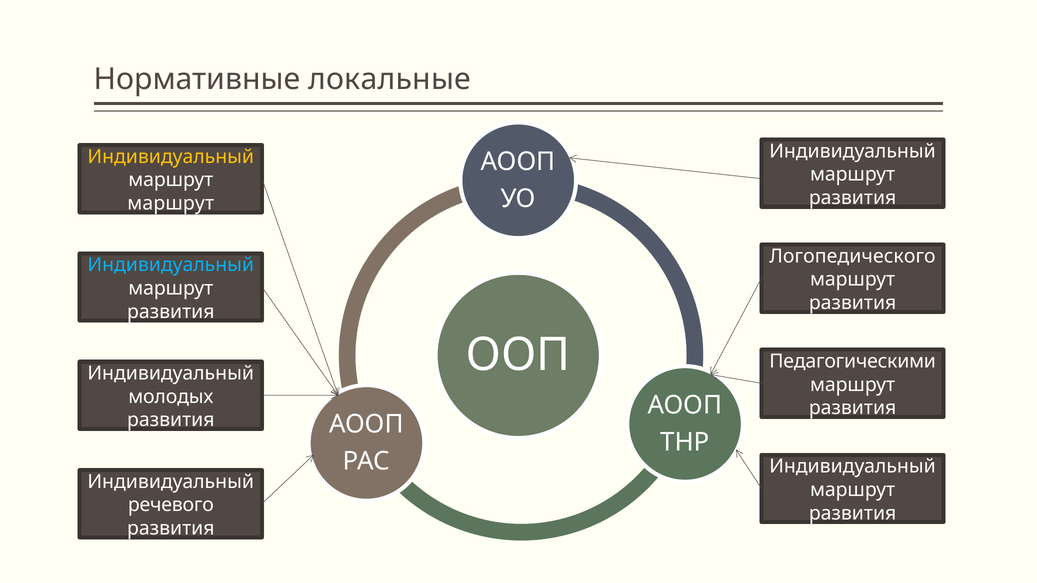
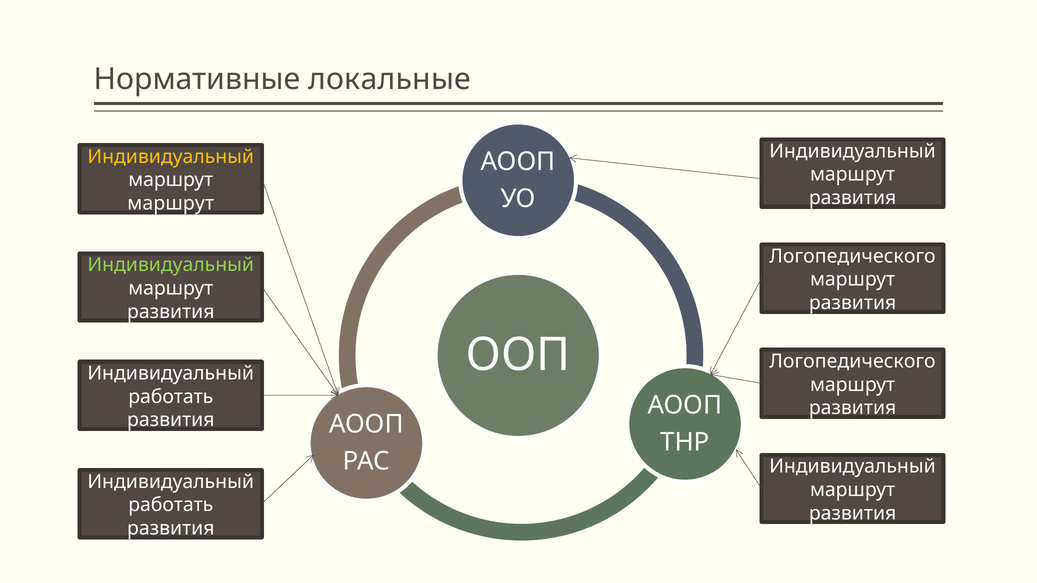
Индивидуальный colour: light blue -> light green (171, 265)
Педагогическими: Педагогическими -> Логопедического (852, 362)
молодых: молодых -> работать (171, 397)
речевого: речевого -> работать (171, 505)
